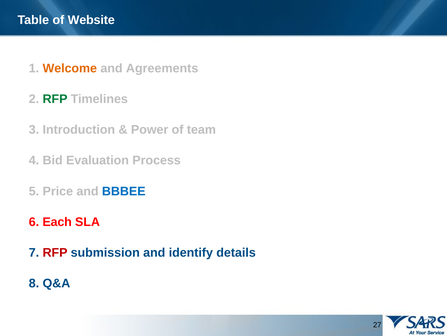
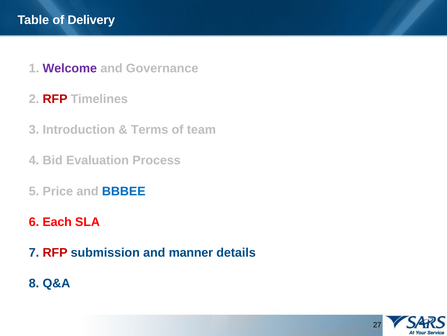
Website: Website -> Delivery (91, 20)
Welcome colour: orange -> purple (70, 68)
Agreements: Agreements -> Governance (162, 68)
RFP colour: green -> red (55, 99)
Power: Power -> Terms (150, 129)
identify: identify -> manner (191, 252)
